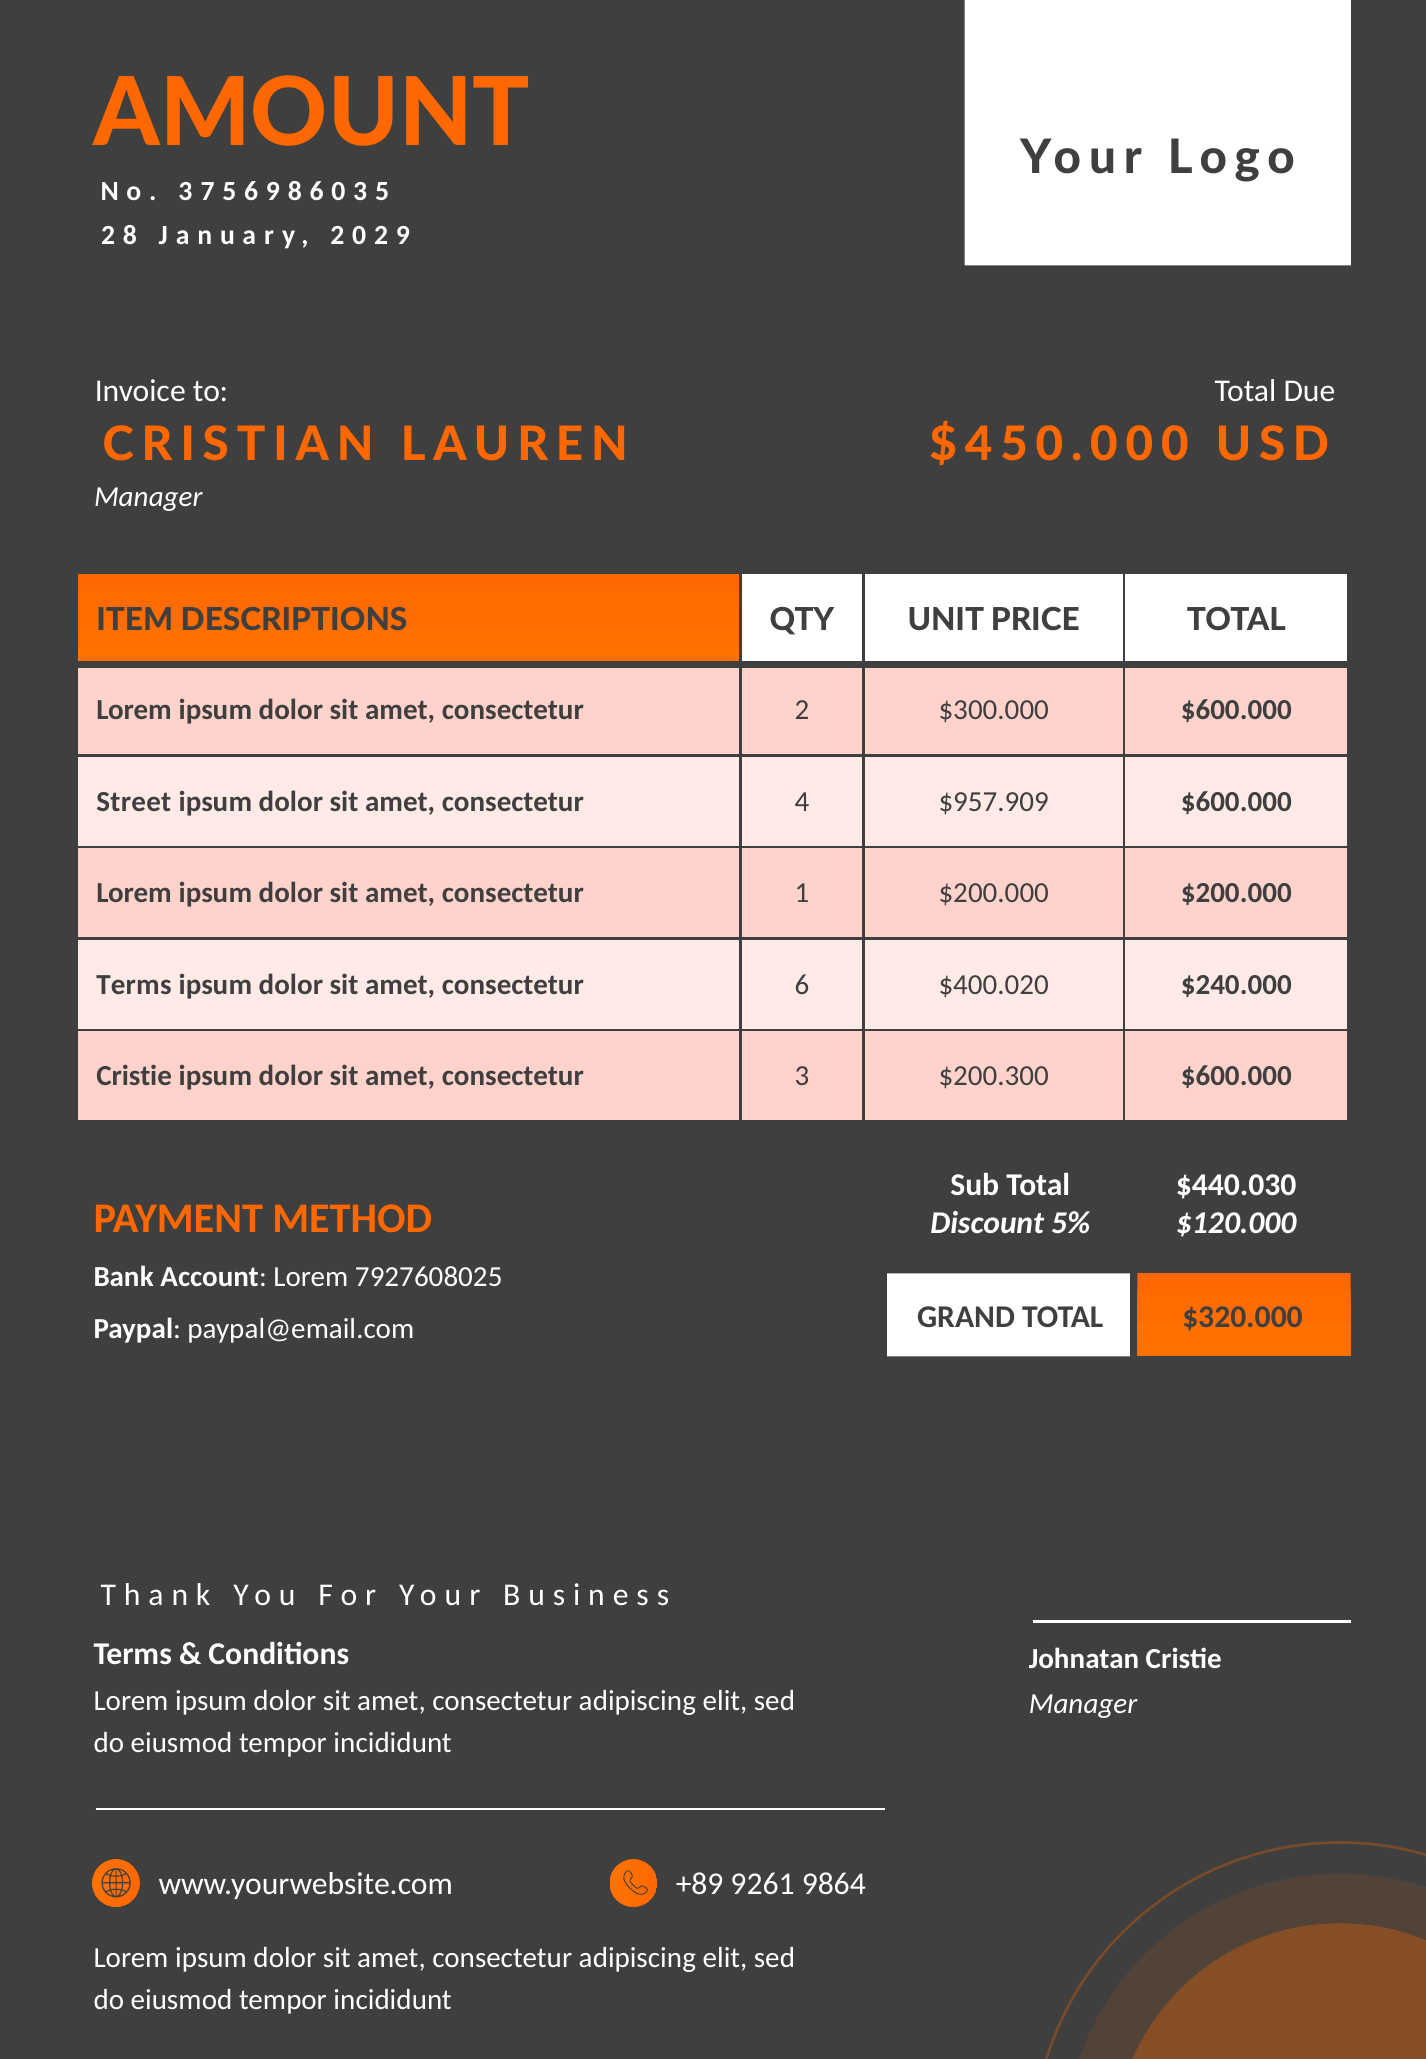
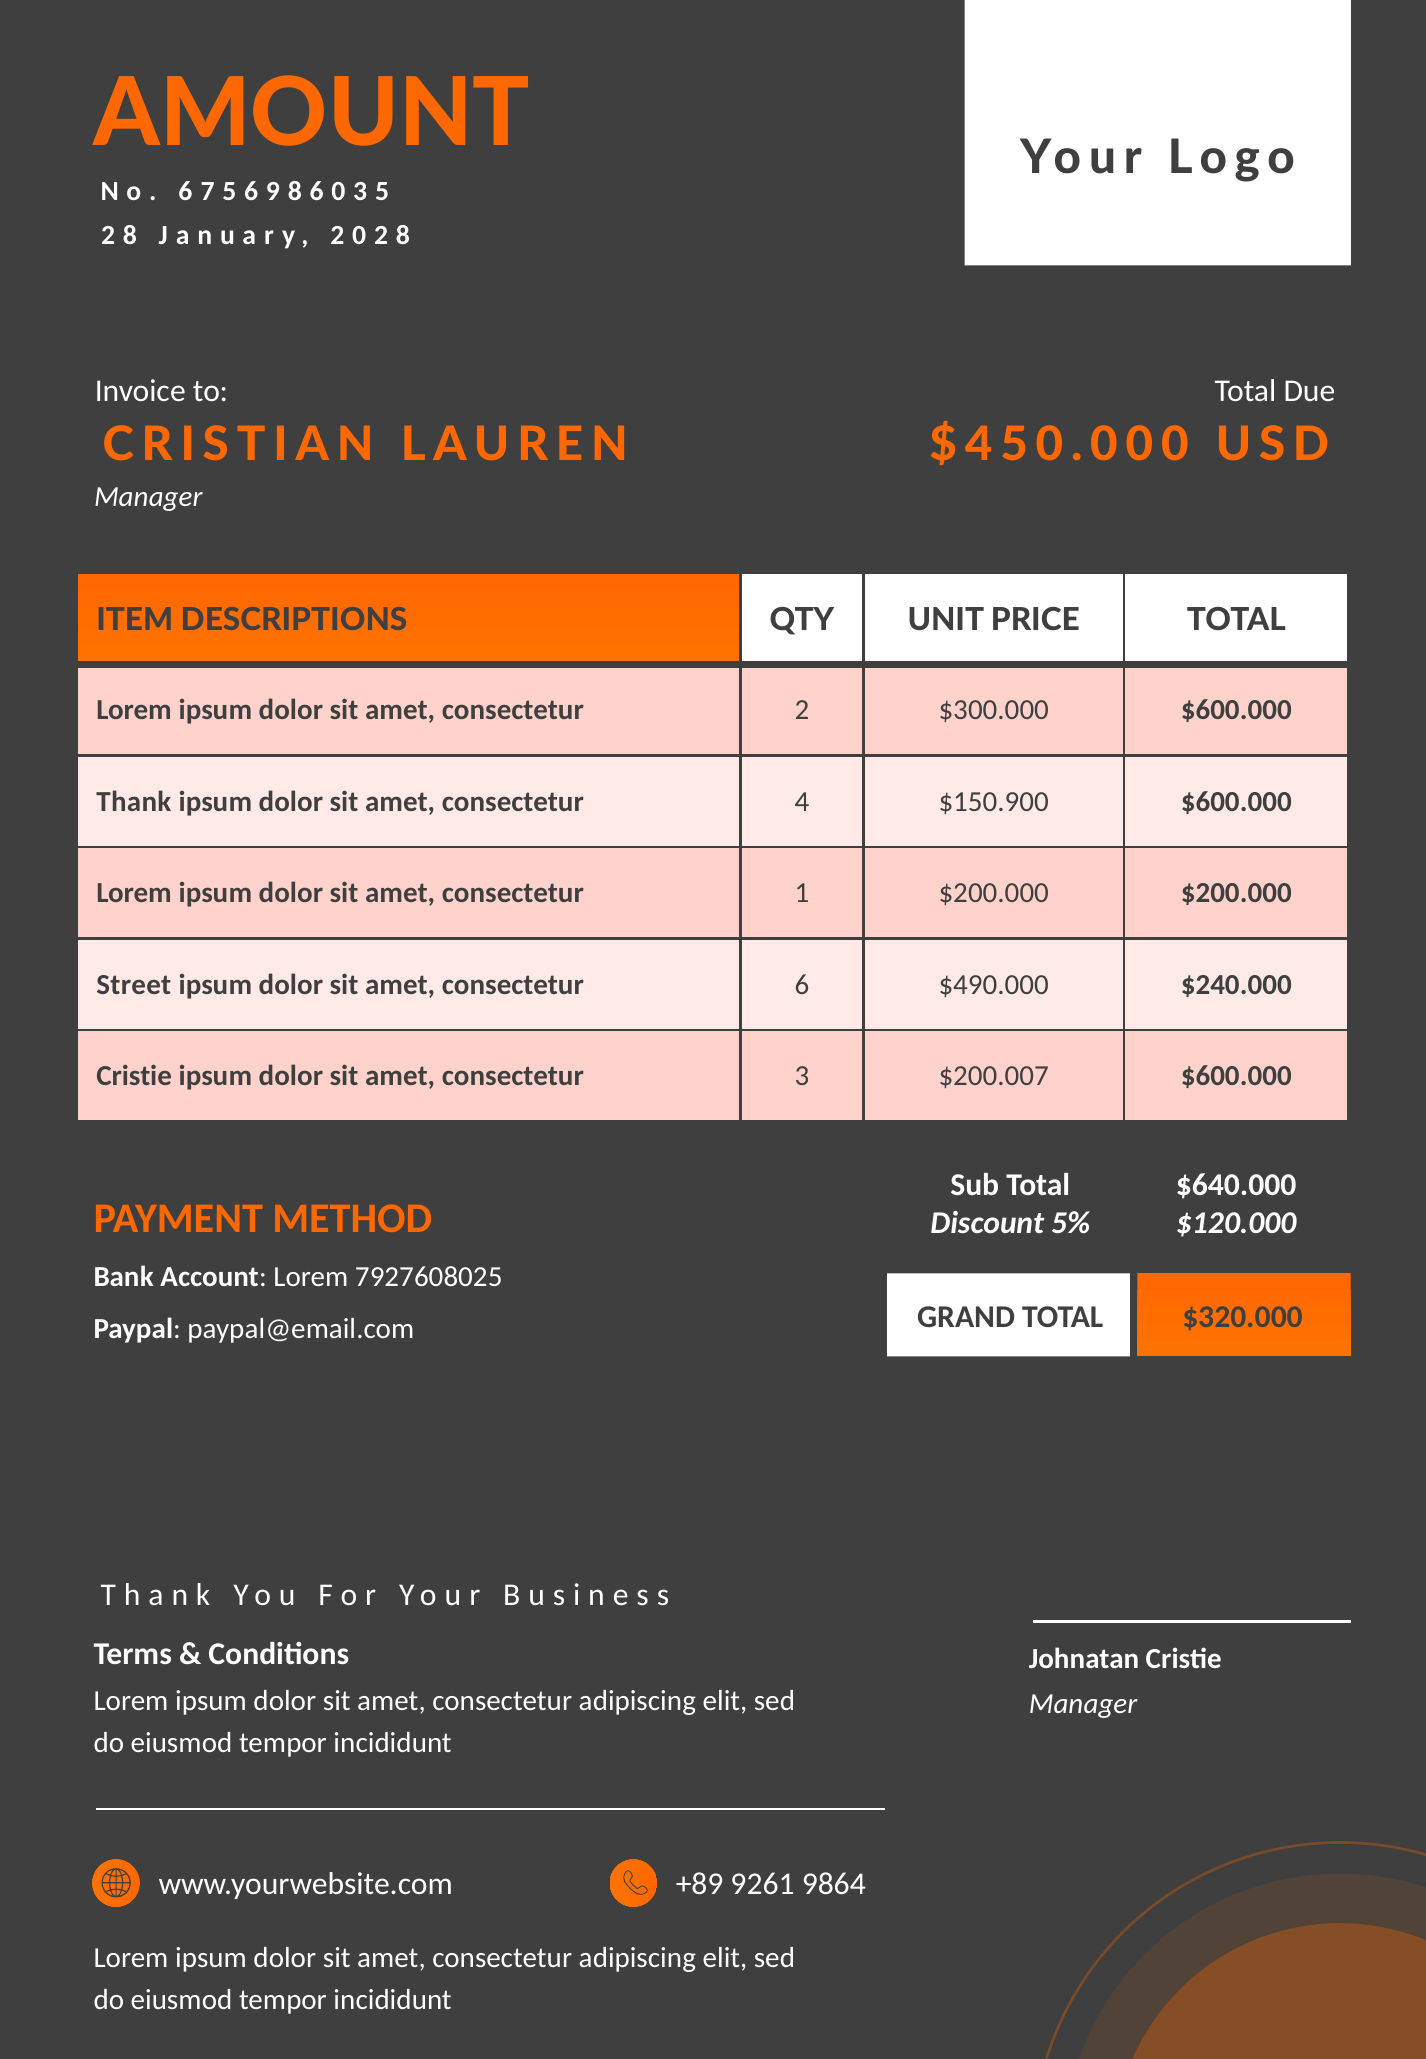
3: 3 -> 6 (185, 192)
9: 9 -> 8 (403, 235)
Street: Street -> Thank (134, 802)
$957.909: $957.909 -> $150.900 (994, 802)
Terms: Terms -> Street (134, 985)
$400.020: $400.020 -> $490.000 (994, 985)
$200.300: $200.300 -> $200.007 (994, 1076)
$440.030: $440.030 -> $640.000 (1236, 1185)
